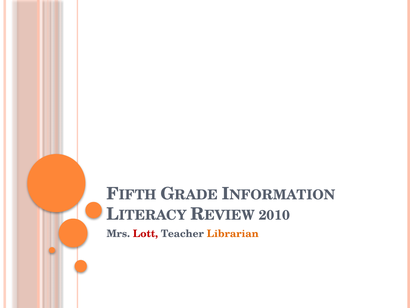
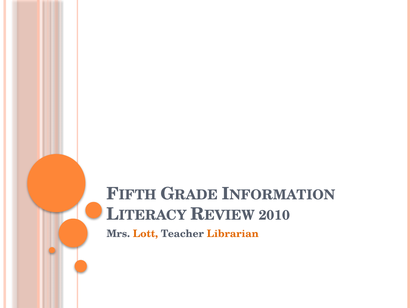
Lott colour: red -> orange (145, 233)
